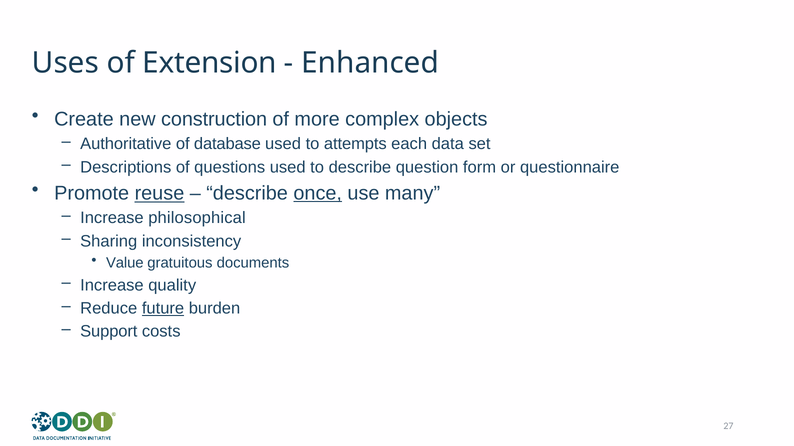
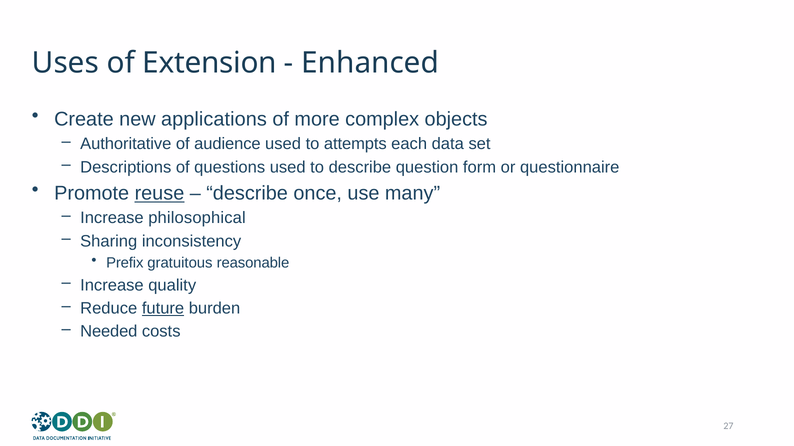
construction: construction -> applications (214, 119)
database: database -> audience (227, 144)
once underline: present -> none (318, 193)
Value: Value -> Prefix (125, 263)
documents: documents -> reasonable (253, 263)
Support: Support -> Needed (109, 332)
